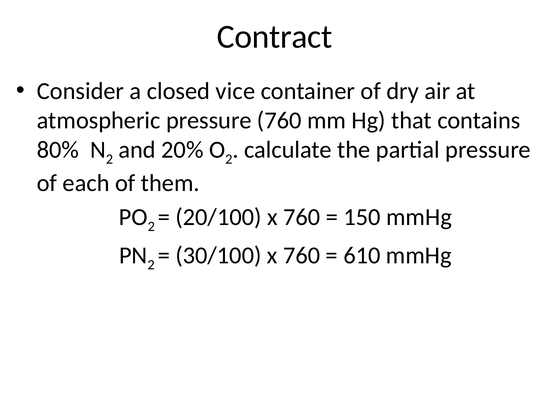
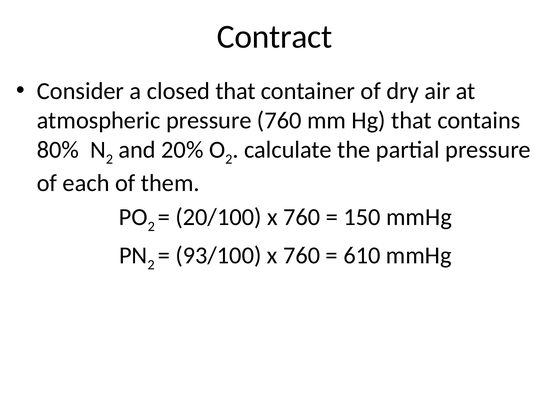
closed vice: vice -> that (236, 91)
30/100: 30/100 -> 93/100 (218, 255)
